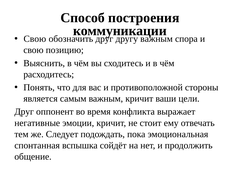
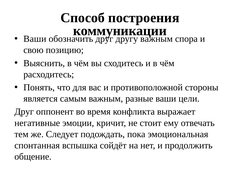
Свою: Свою -> Ваши (35, 39)
важным кричит: кричит -> разные (139, 99)
